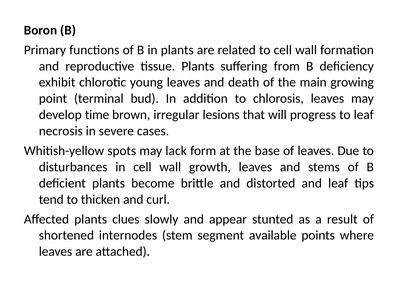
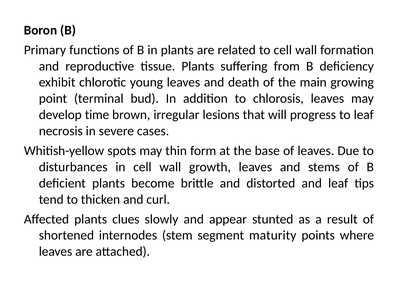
lack: lack -> thin (176, 150)
available: available -> maturity (273, 235)
